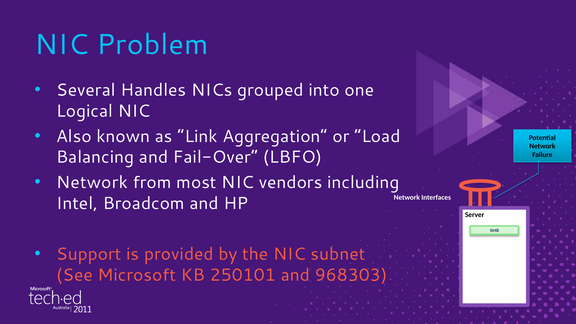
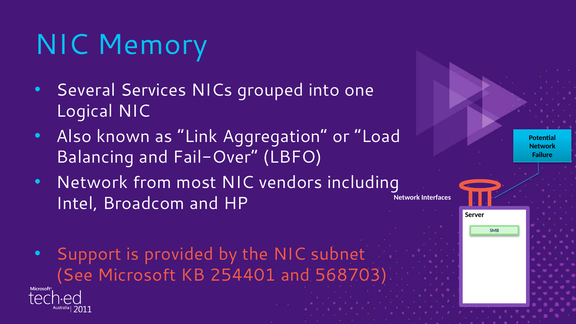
Problem: Problem -> Memory (152, 45)
Handles: Handles -> Services (153, 90)
250101: 250101 -> 254401 (243, 275)
968303: 968303 -> 568703 (351, 275)
